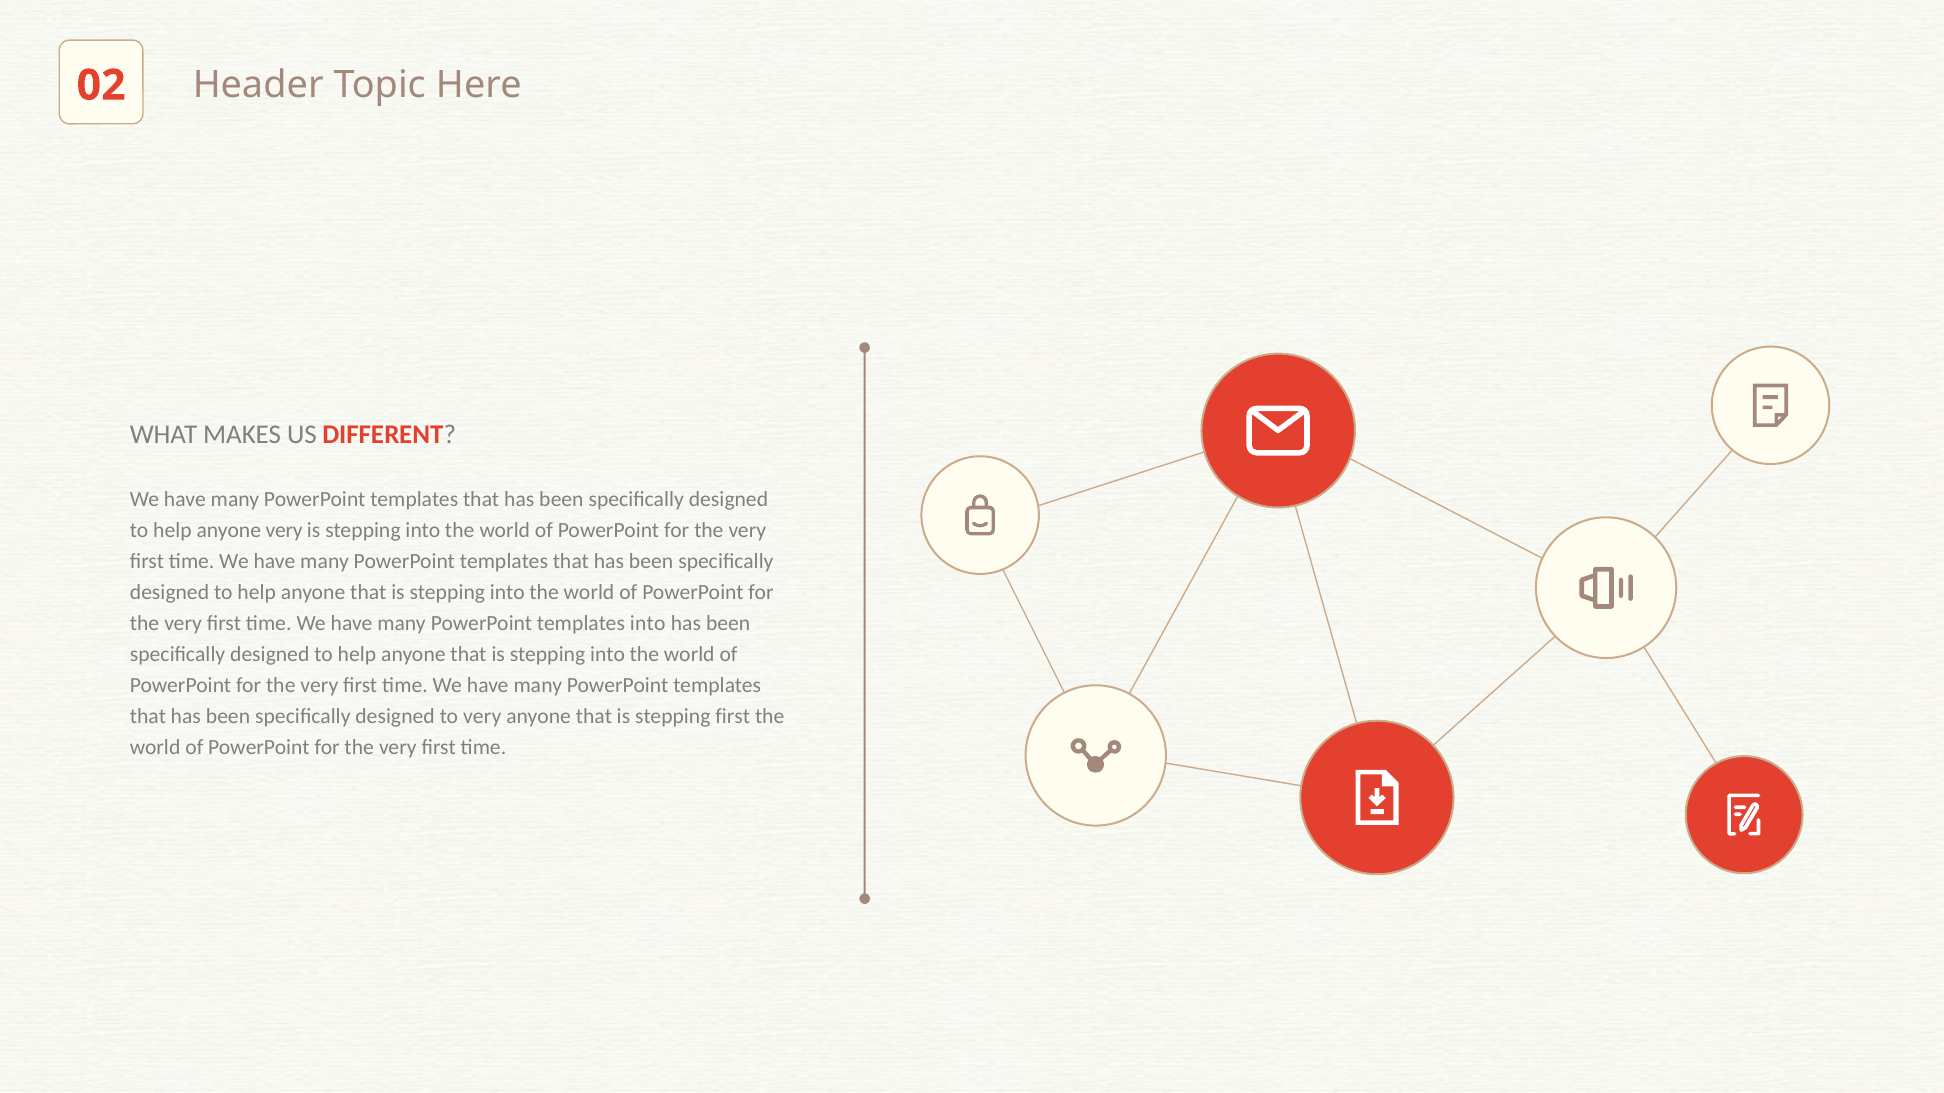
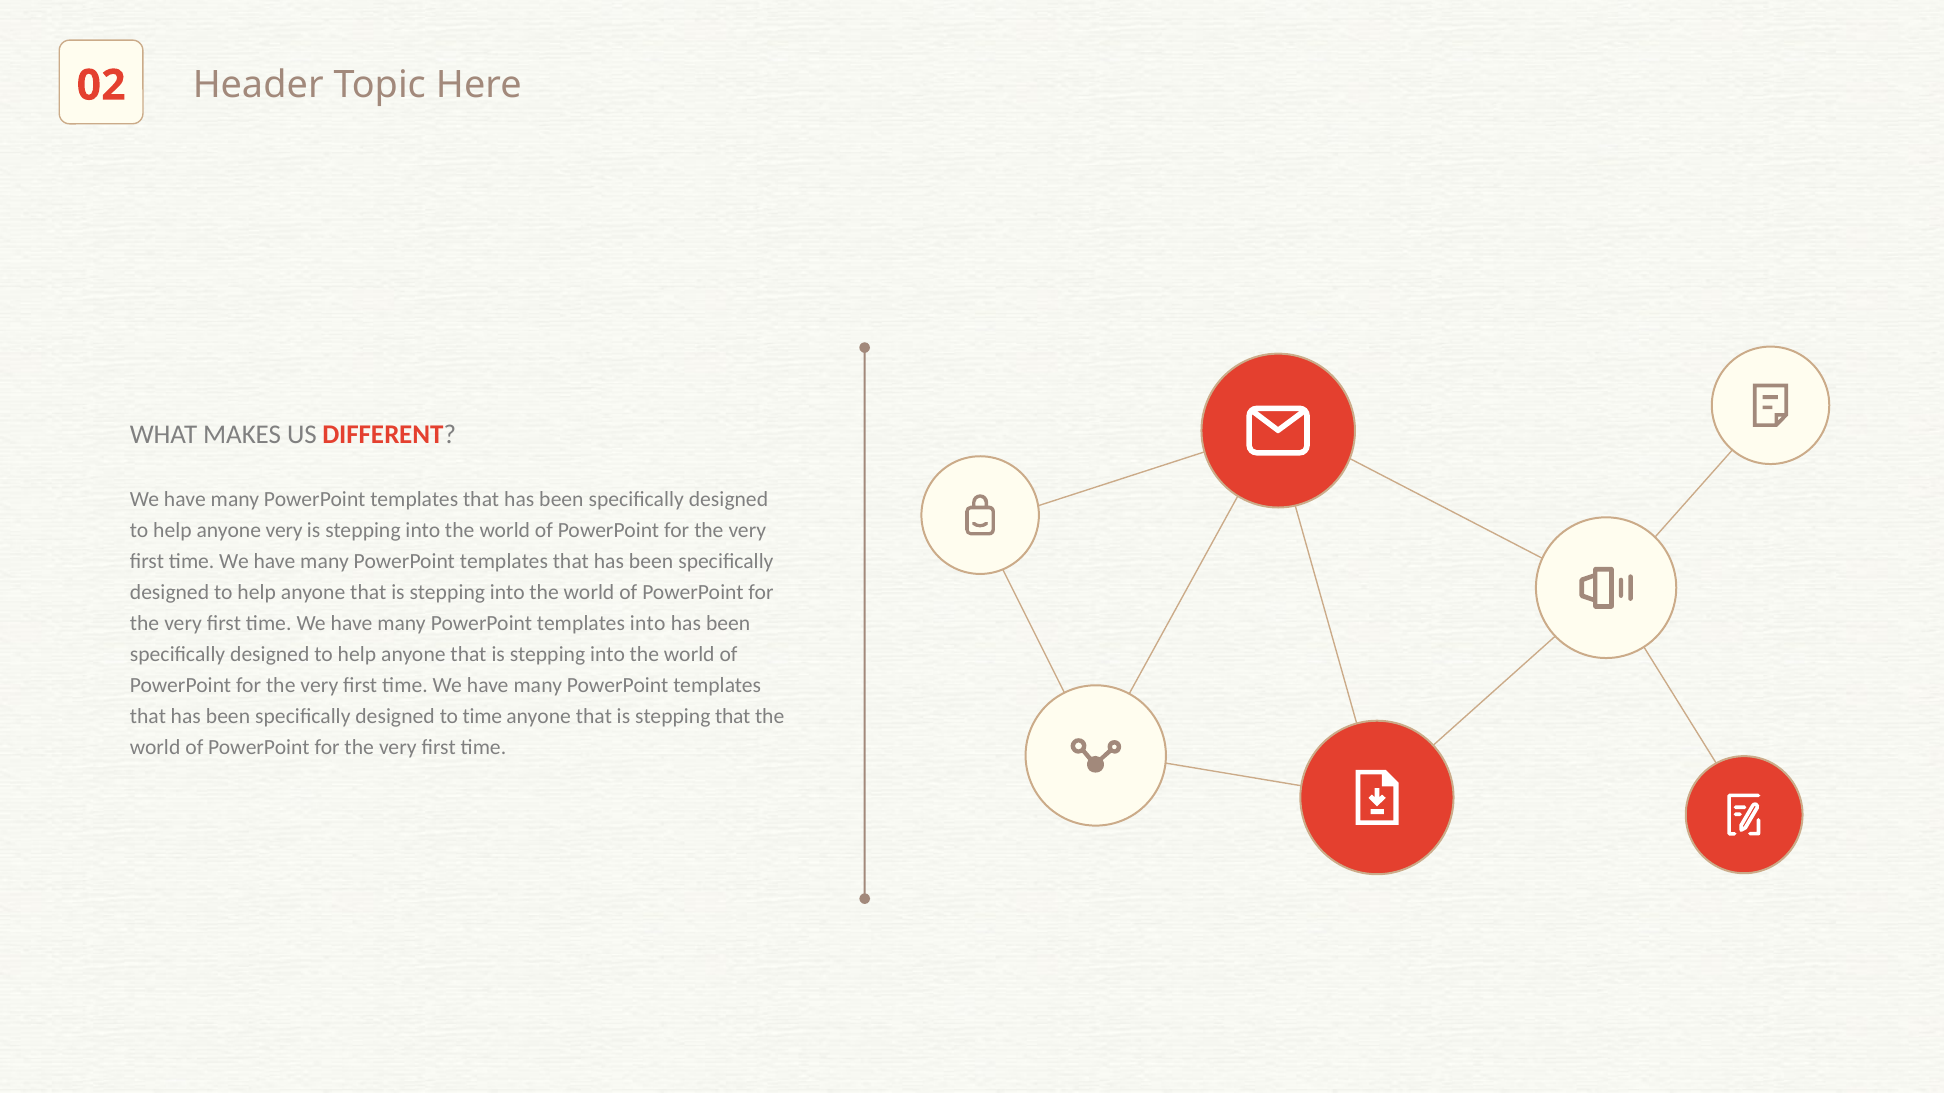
to very: very -> time (482, 716)
stepping first: first -> that (733, 716)
